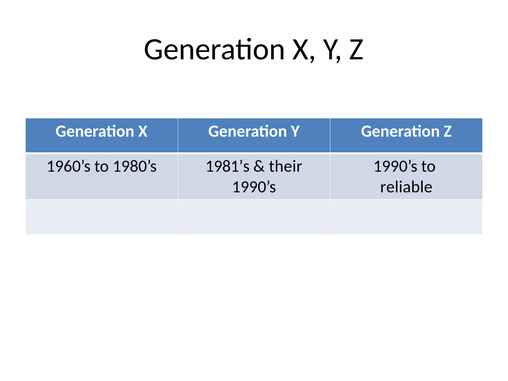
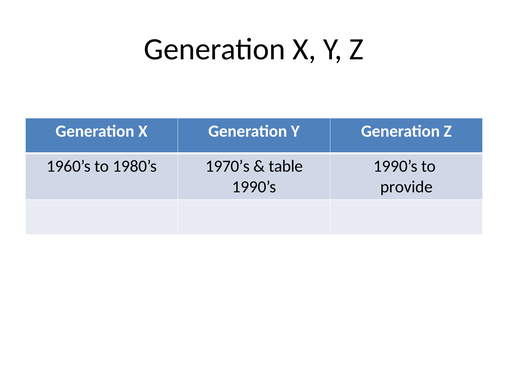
1981’s: 1981’s -> 1970’s (228, 166)
their: their -> table (286, 166)
reliable: reliable -> provide (406, 187)
